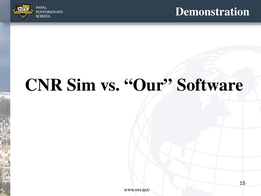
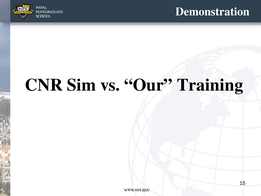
Software: Software -> Training (210, 85)
